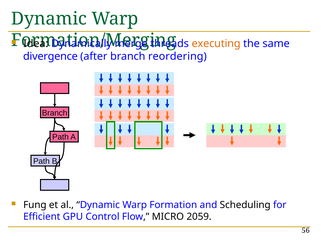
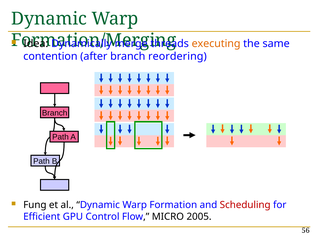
divergence: divergence -> contention (50, 57)
Scheduling colour: black -> red (245, 206)
2059: 2059 -> 2005 (199, 217)
